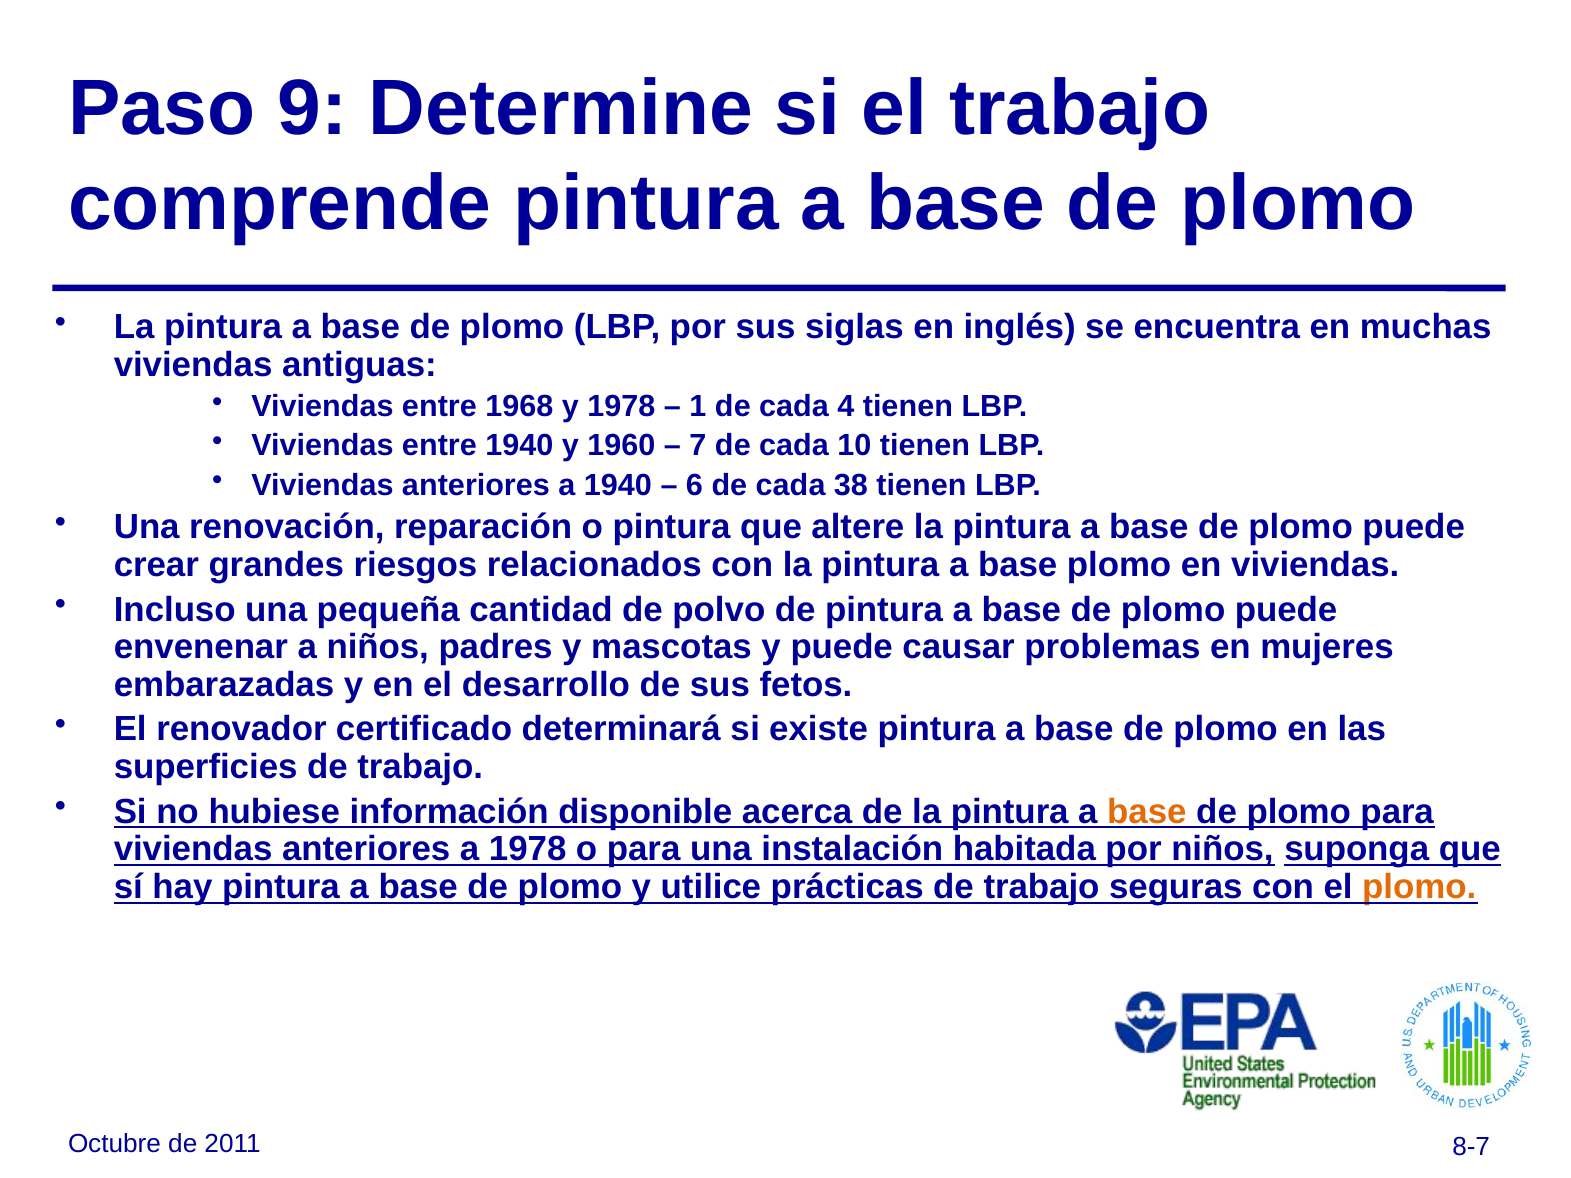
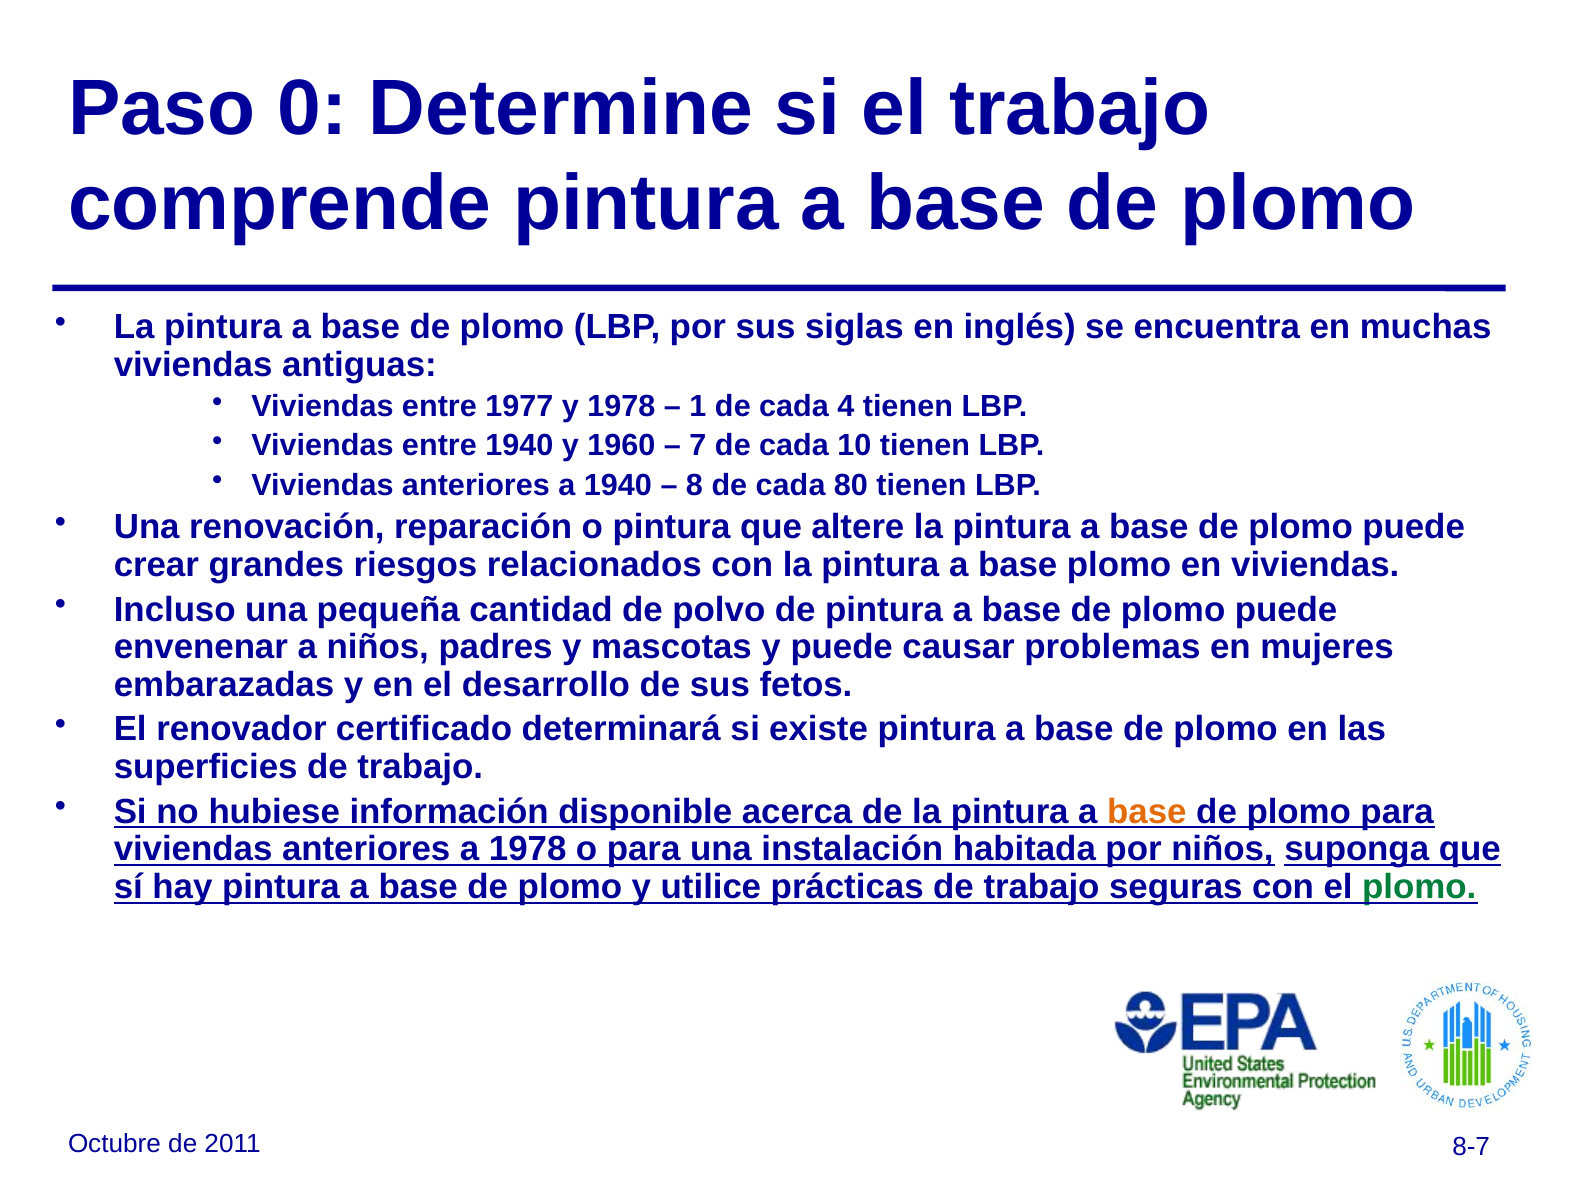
9: 9 -> 0 (312, 109)
1968: 1968 -> 1977 (519, 407)
6: 6 -> 8 (694, 485)
38: 38 -> 80 (851, 485)
plomo colour: orange -> green (1419, 887)
